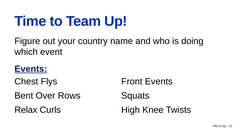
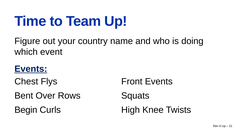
Relax: Relax -> Begin (26, 110)
